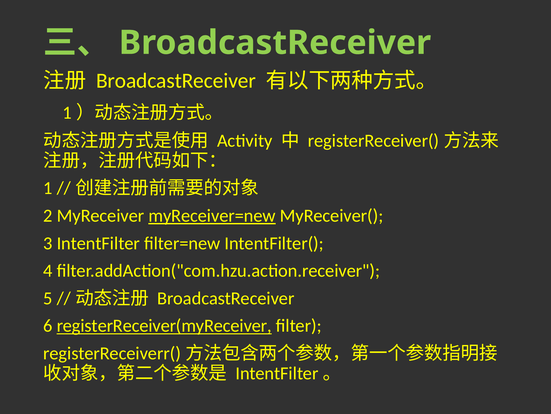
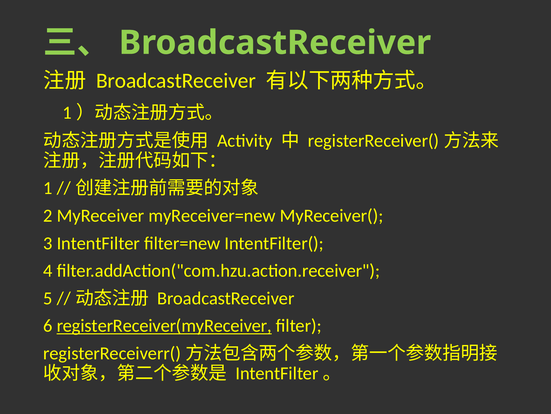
myReceiver=new underline: present -> none (212, 215)
